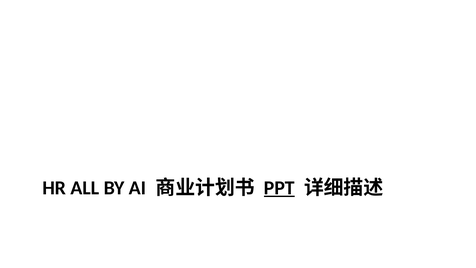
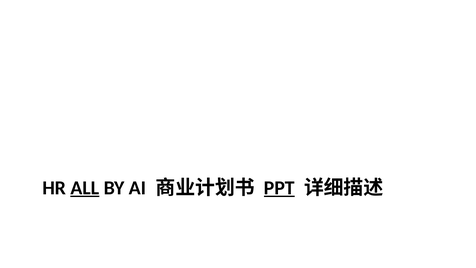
ALL underline: none -> present (85, 188)
